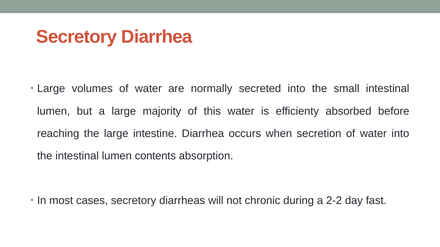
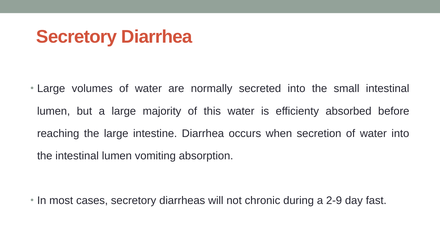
contents: contents -> vomiting (155, 156)
2-2: 2-2 -> 2-9 (334, 201)
